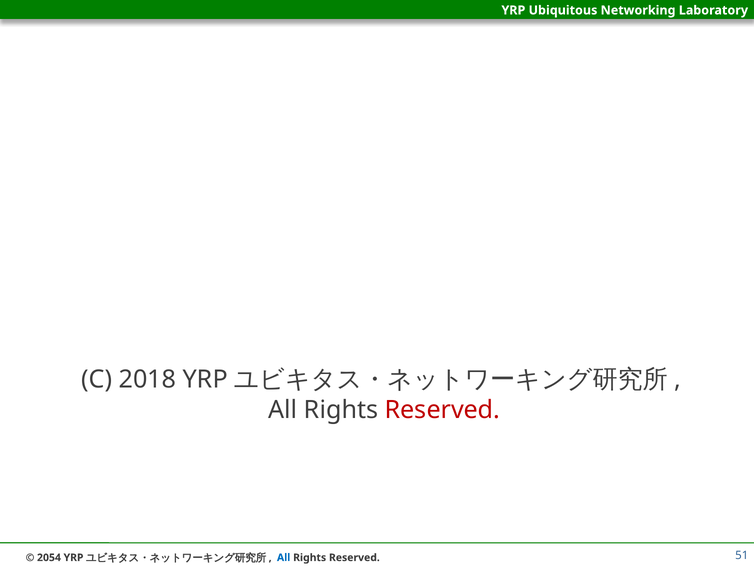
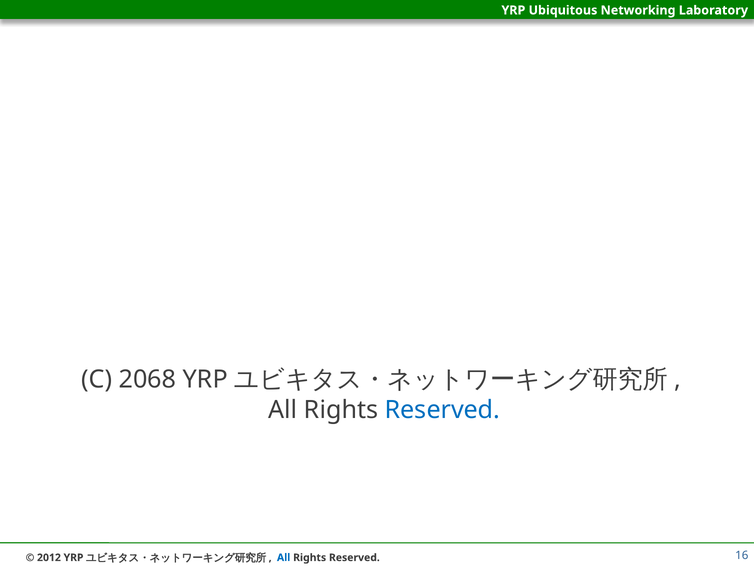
2018: 2018 -> 2068 (147, 379)
Reserved colour: red -> blue (442, 409)
2054: 2054 -> 2012 (49, 557)
51: 51 -> 16 (742, 555)
